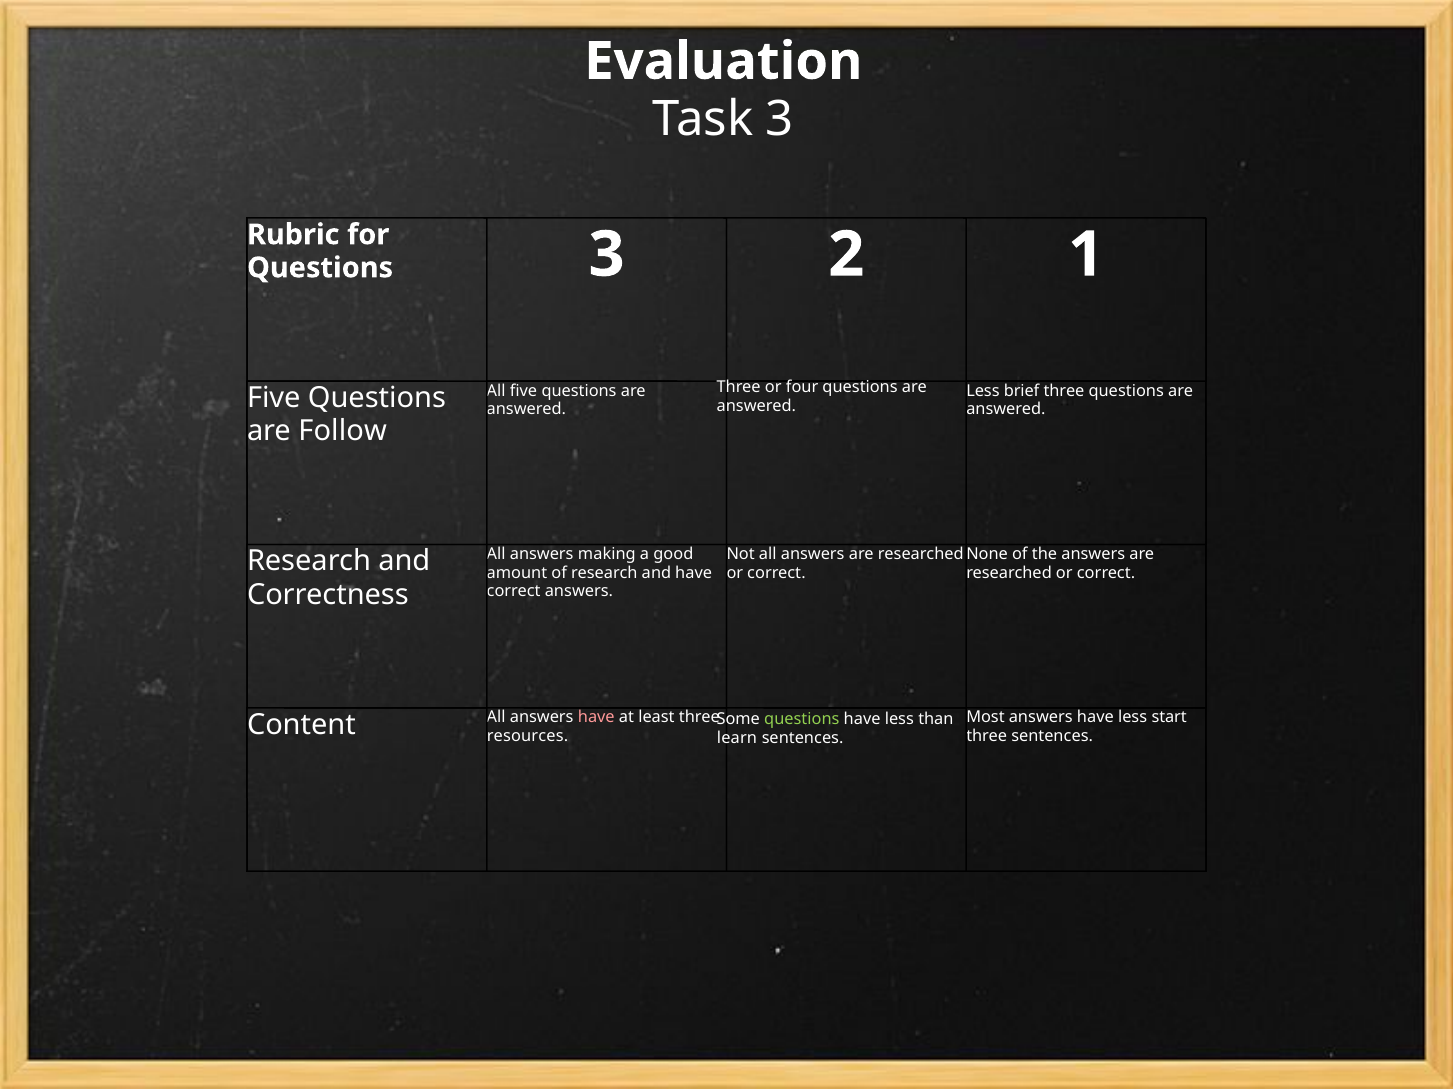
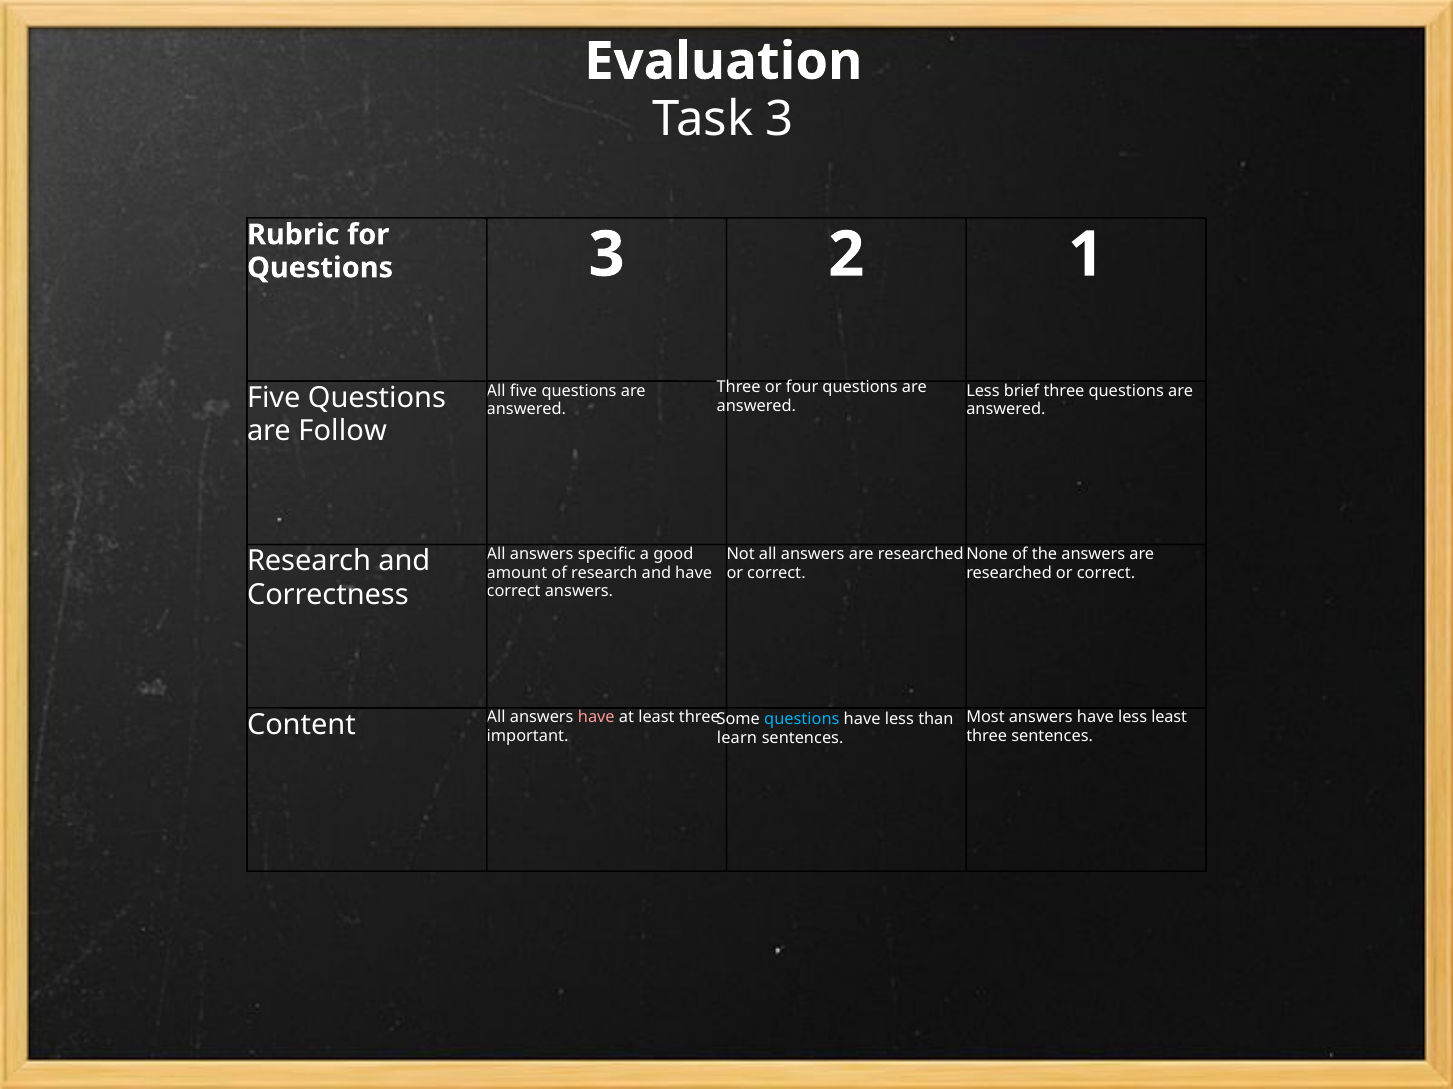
making: making -> specific (607, 554)
less start: start -> least (1169, 718)
questions colour: light green -> light blue (802, 720)
resources: resources -> important (528, 737)
